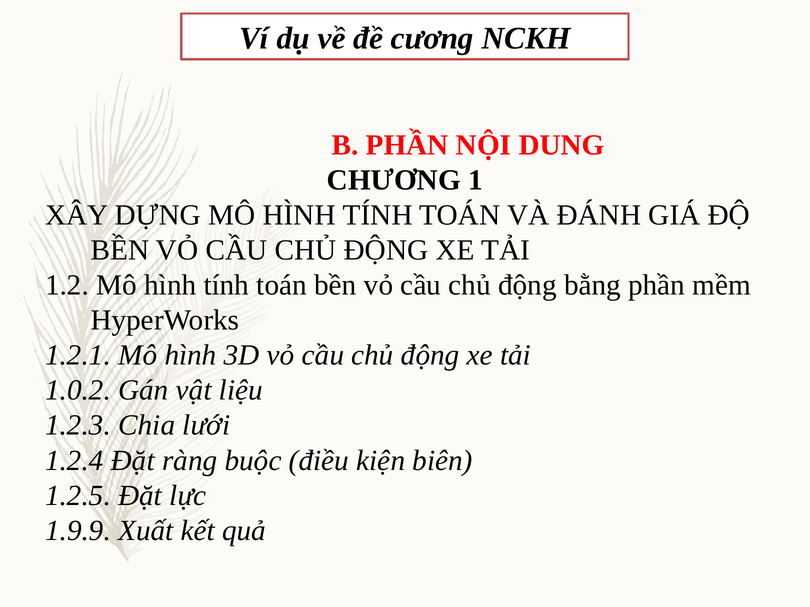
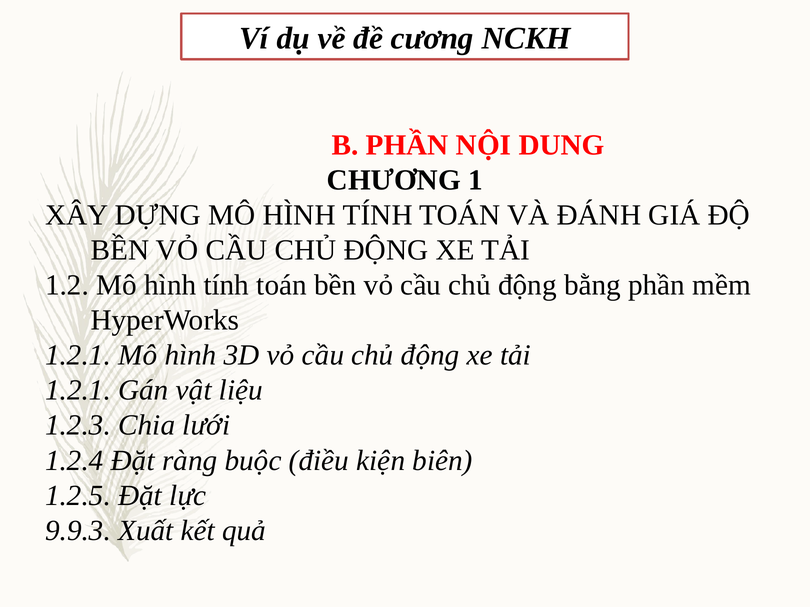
1.0.2: 1.0.2 -> 1.2.1 (78, 391)
1.9.9: 1.9.9 -> 9.9.3 (78, 531)
